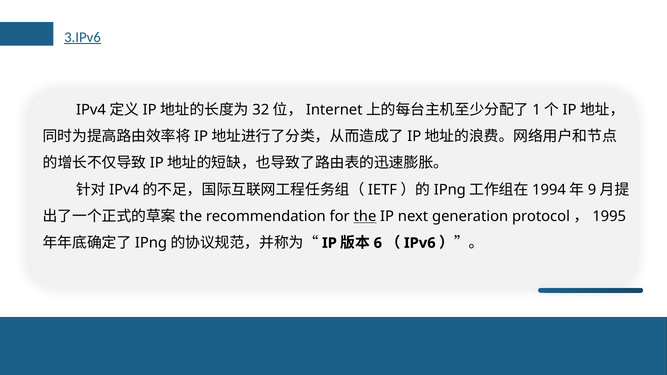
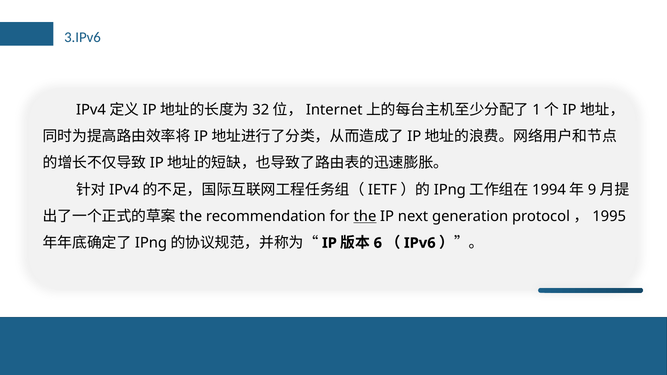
3.IPv6 underline: present -> none (82, 37)
